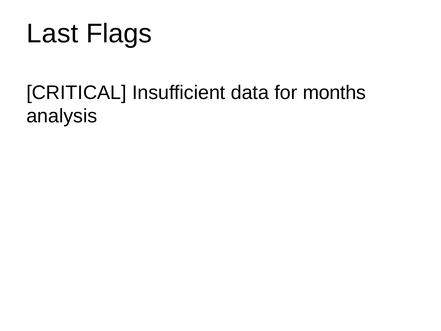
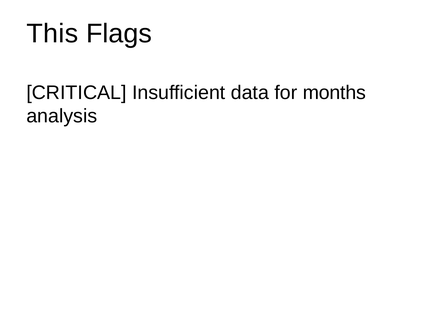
Last: Last -> This (52, 33)
